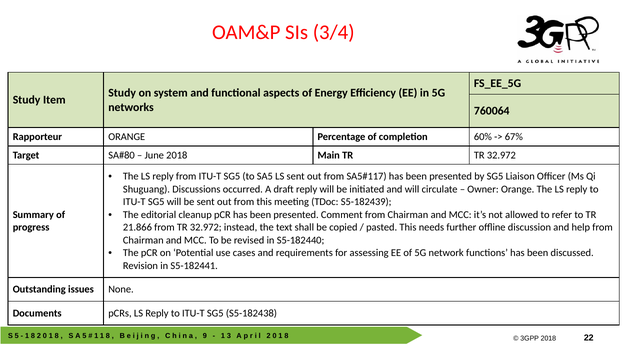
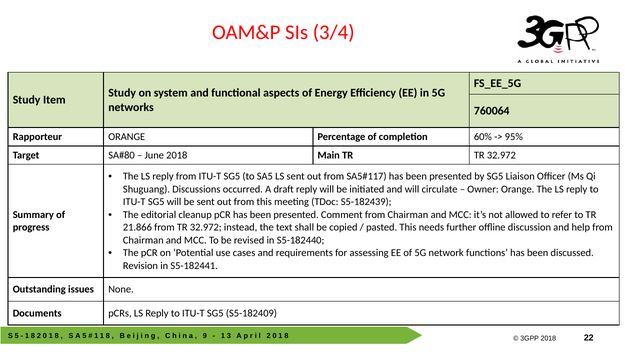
67%: 67% -> 95% (514, 137)
S5-182438: S5-182438 -> S5-182409 (251, 313)
